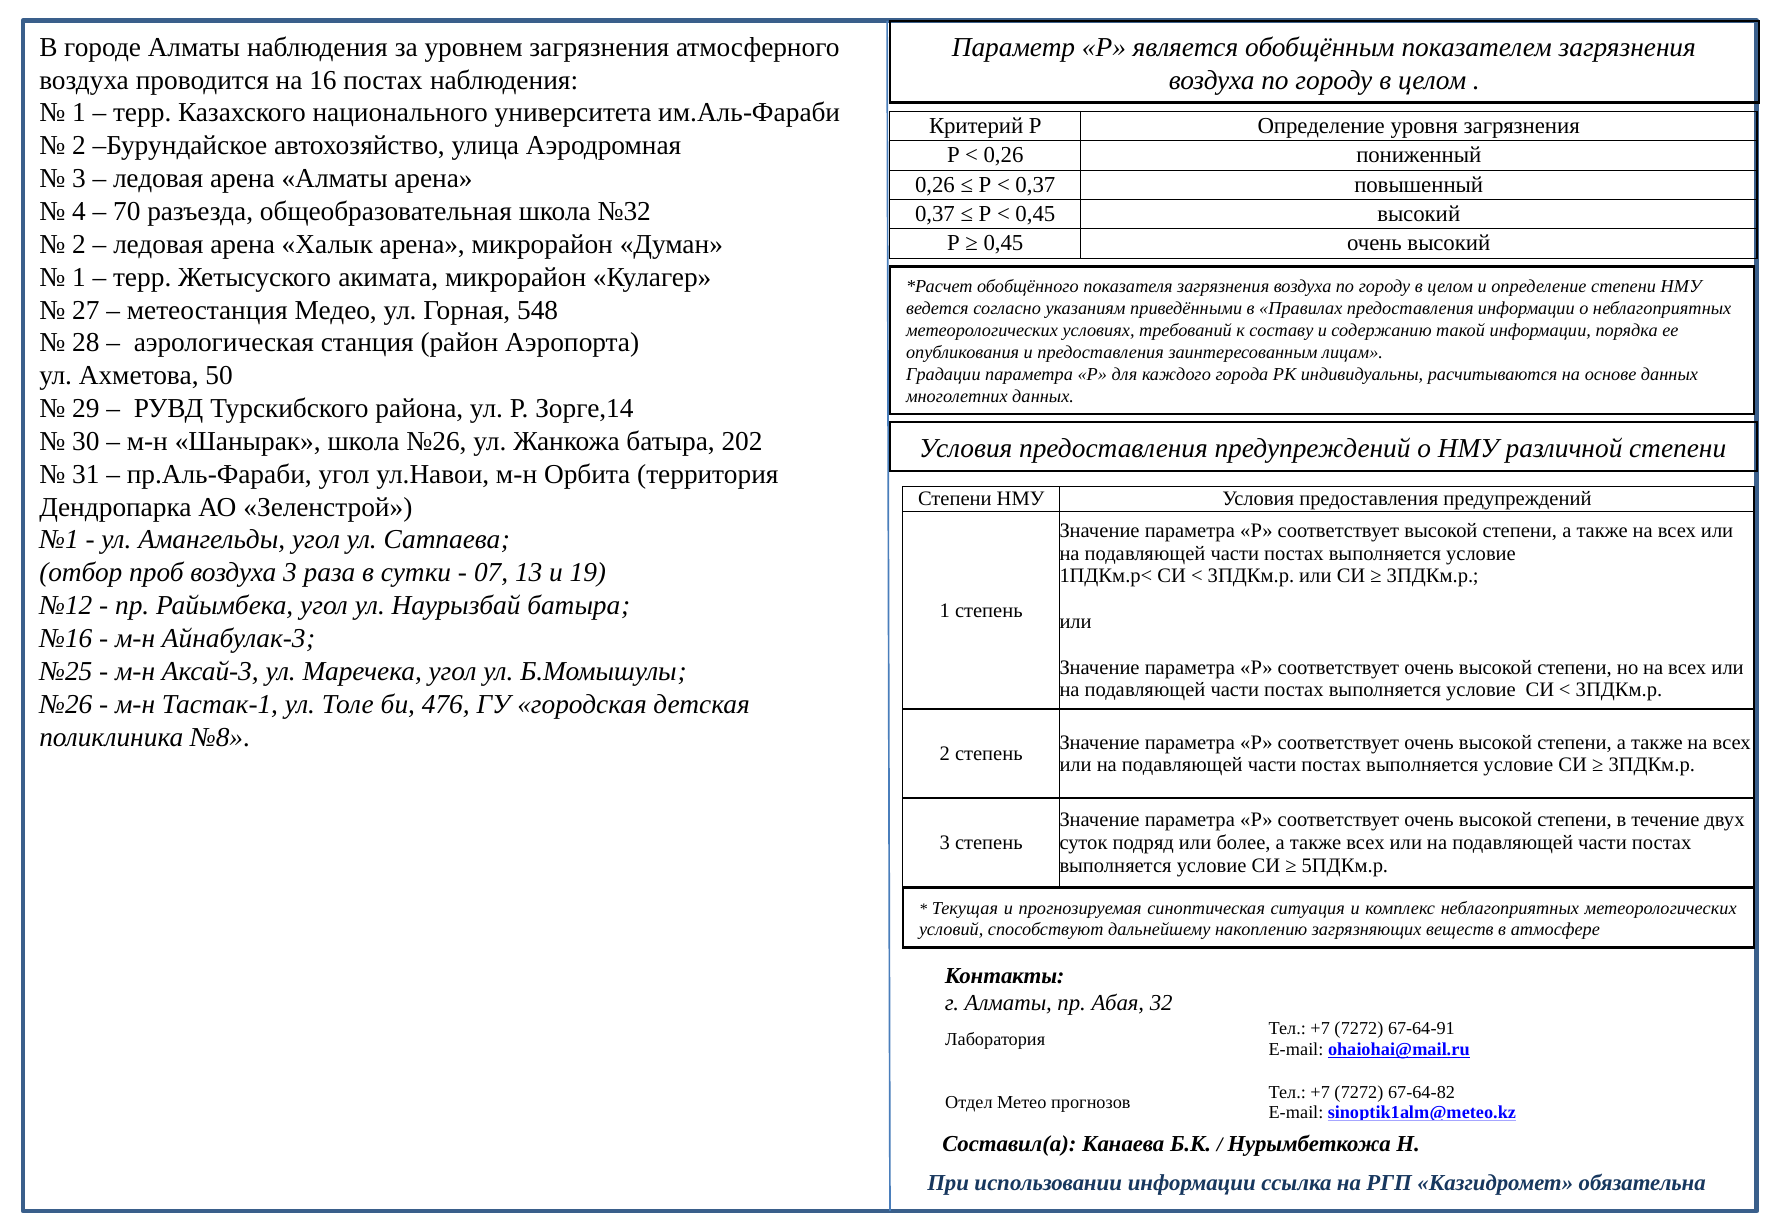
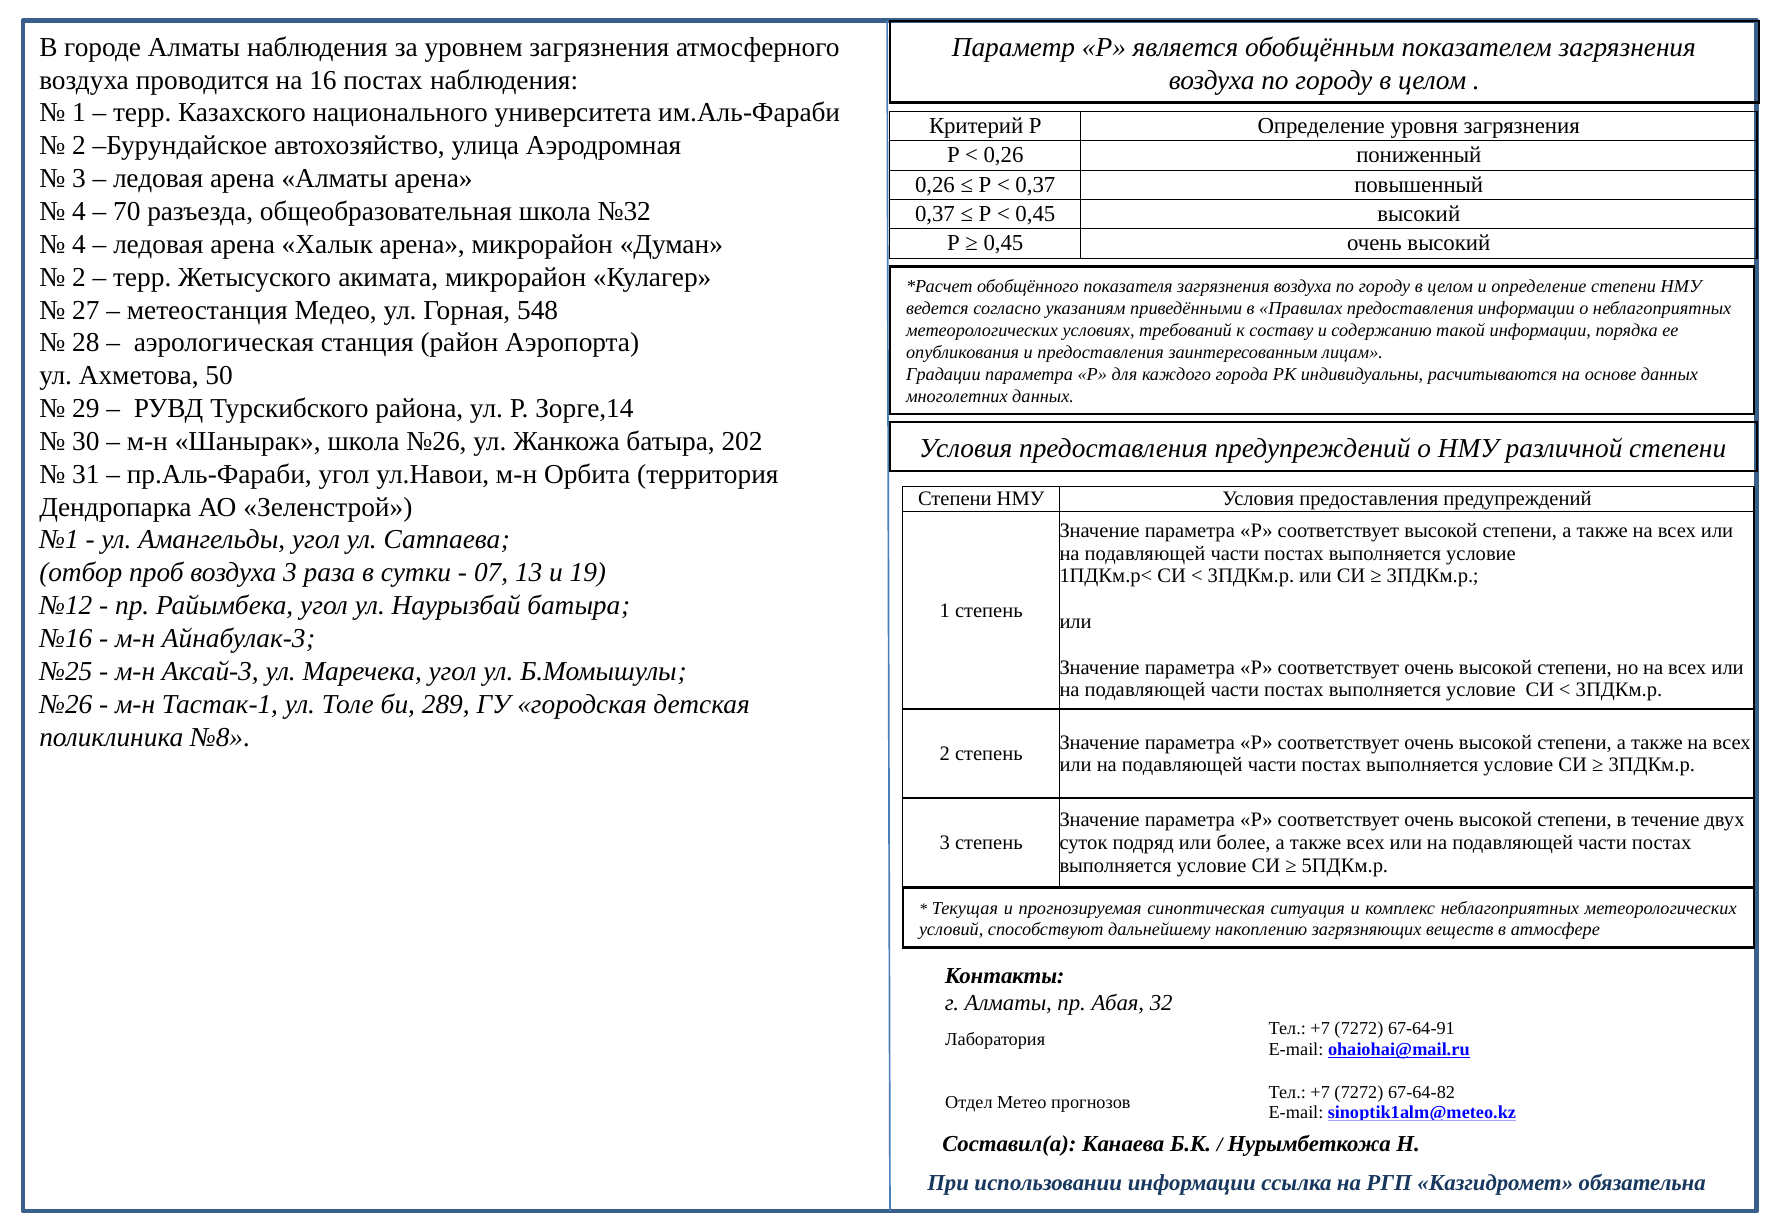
2: 2 -> 4 (79, 244)
1: 1 -> 2 (79, 277)
476: 476 -> 289 (446, 704)
